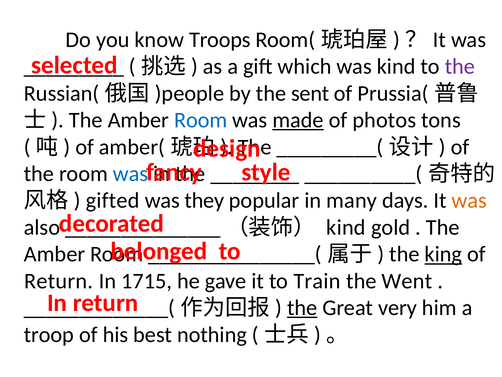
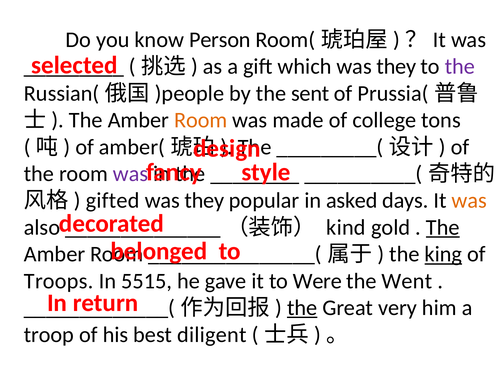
Troops: Troops -> Person (220, 40)
which was kind: kind -> they (396, 66)
Room colour: blue -> orange (201, 120)
made underline: present -> none (298, 120)
photos: photos -> college (384, 120)
was colour: blue -> purple (131, 174)
many: many -> asked (352, 200)
The underline: none -> present (443, 227)
Return: Return -> Troops (59, 281)
1715: 1715 -> 5515 (147, 281)
Train: Train -> Were (317, 281)
nothing: nothing -> diligent (212, 334)
